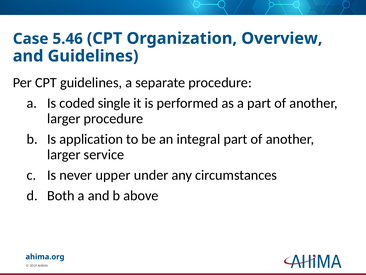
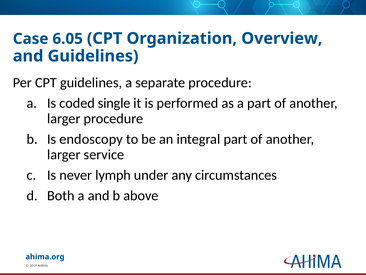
5.46: 5.46 -> 6.05 (68, 39)
application: application -> endoscopy (91, 139)
upper: upper -> lymph (113, 175)
